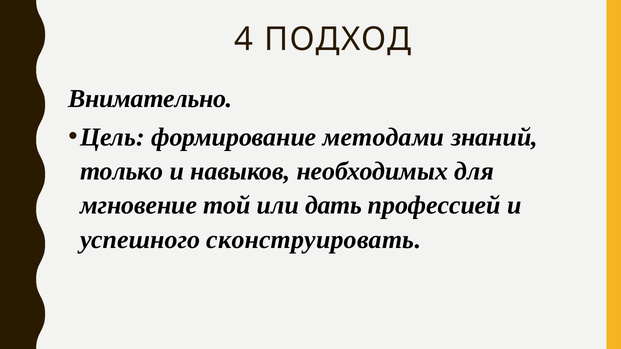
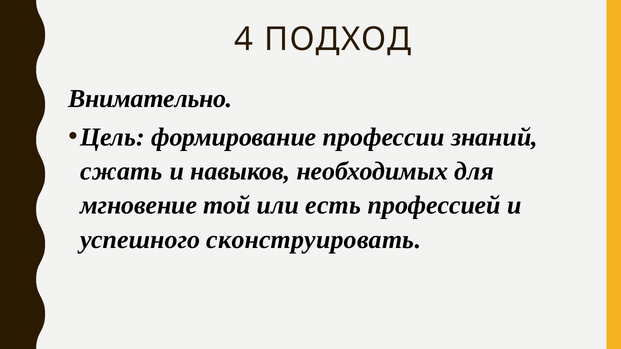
методами: методами -> профессии (384, 137)
только: только -> сжать (121, 171)
дать: дать -> есть (333, 206)
